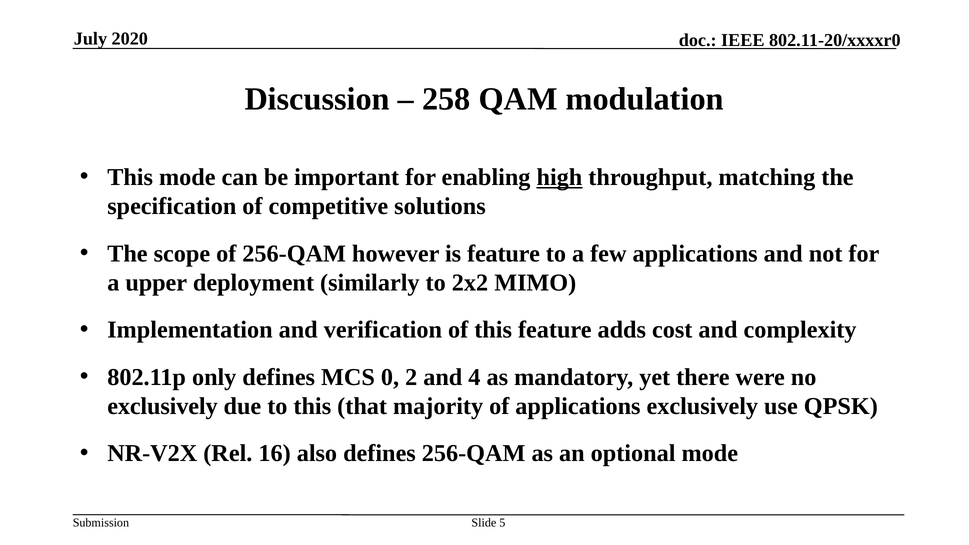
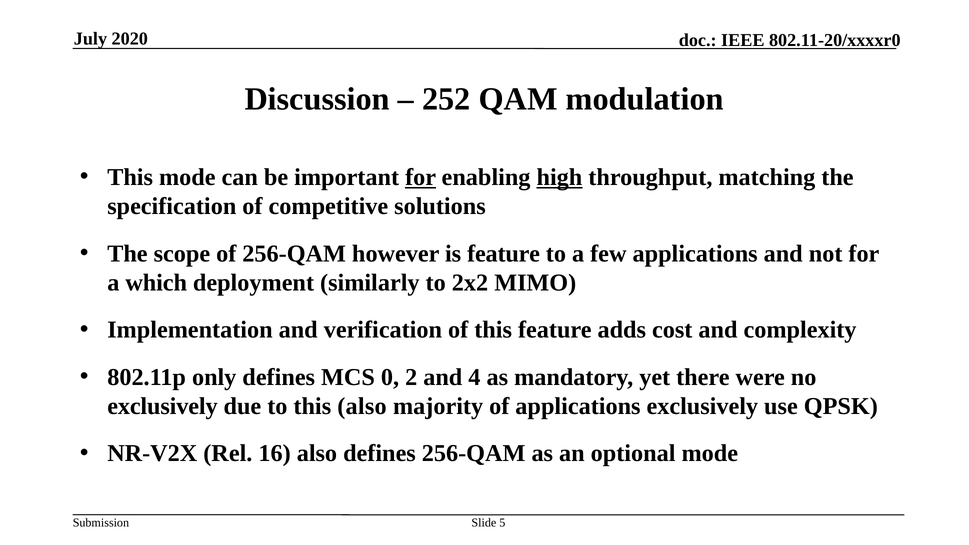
258: 258 -> 252 (446, 99)
for underline: none -> present (421, 177)
upper: upper -> which (156, 283)
this that: that -> also (362, 406)
